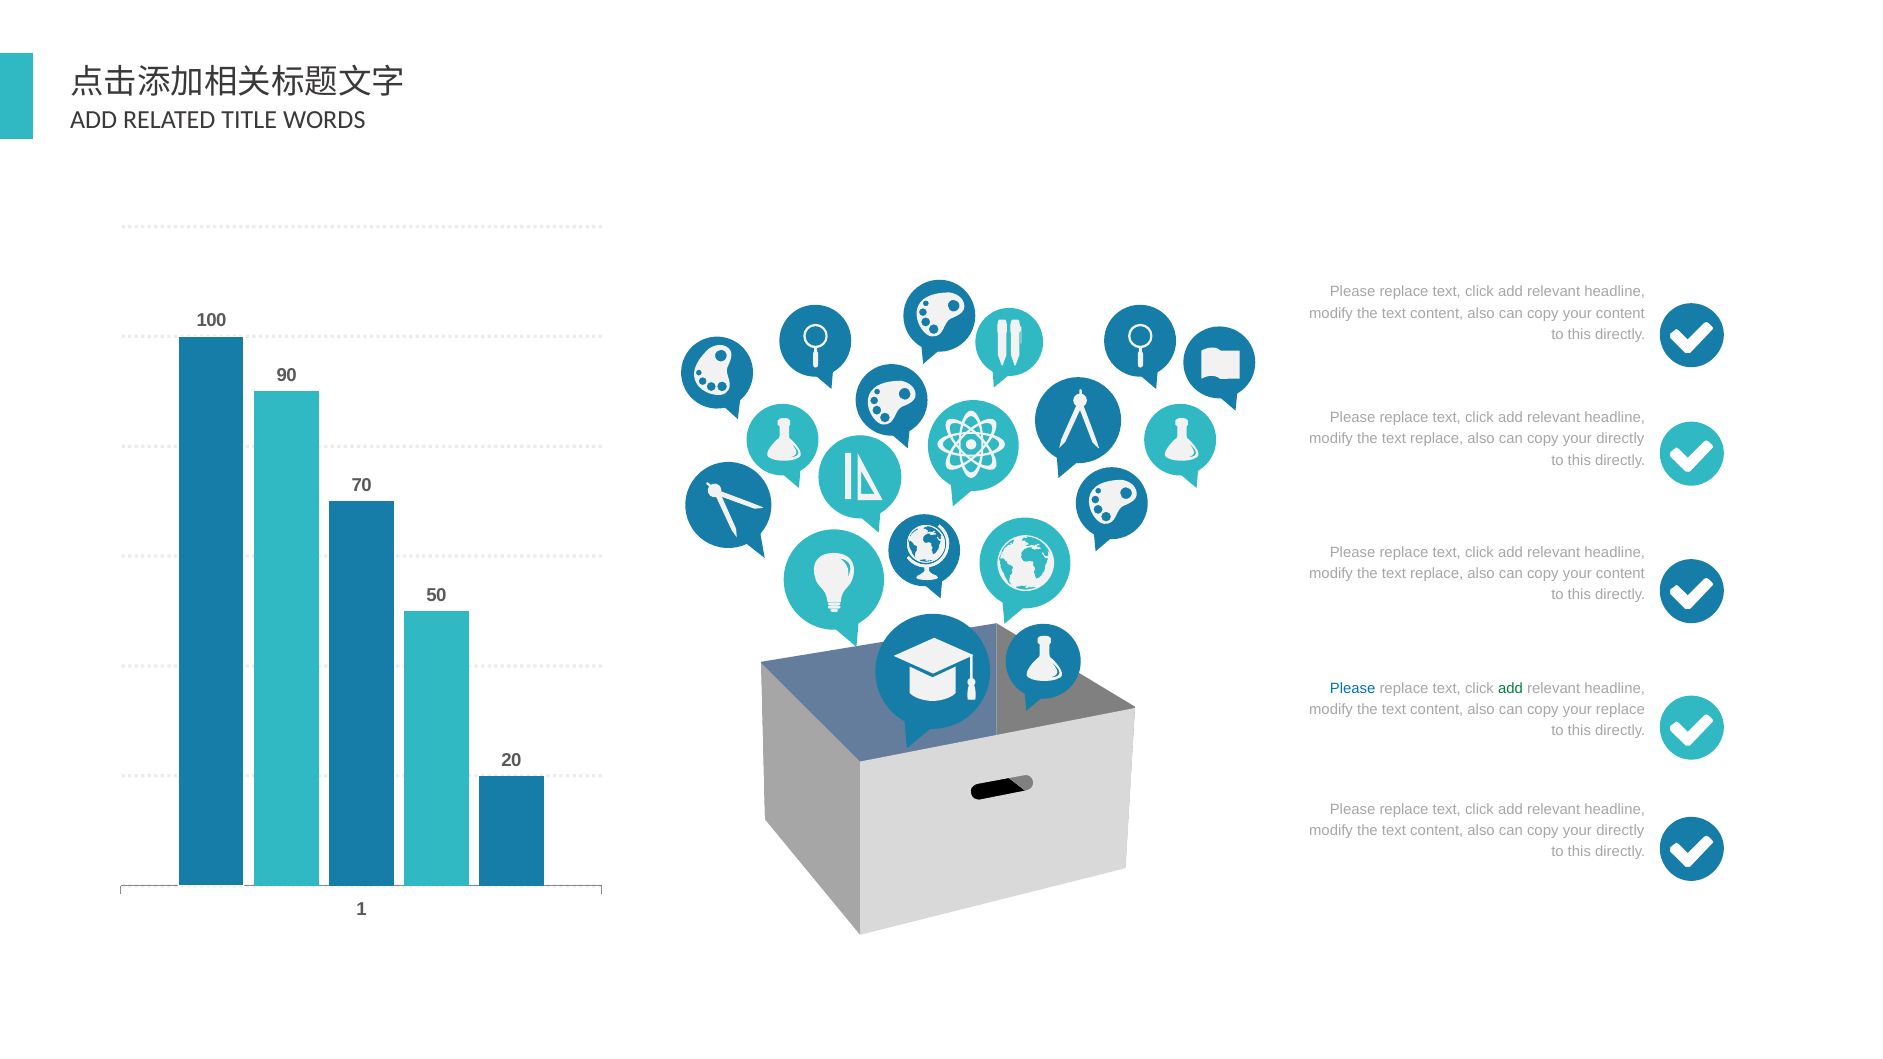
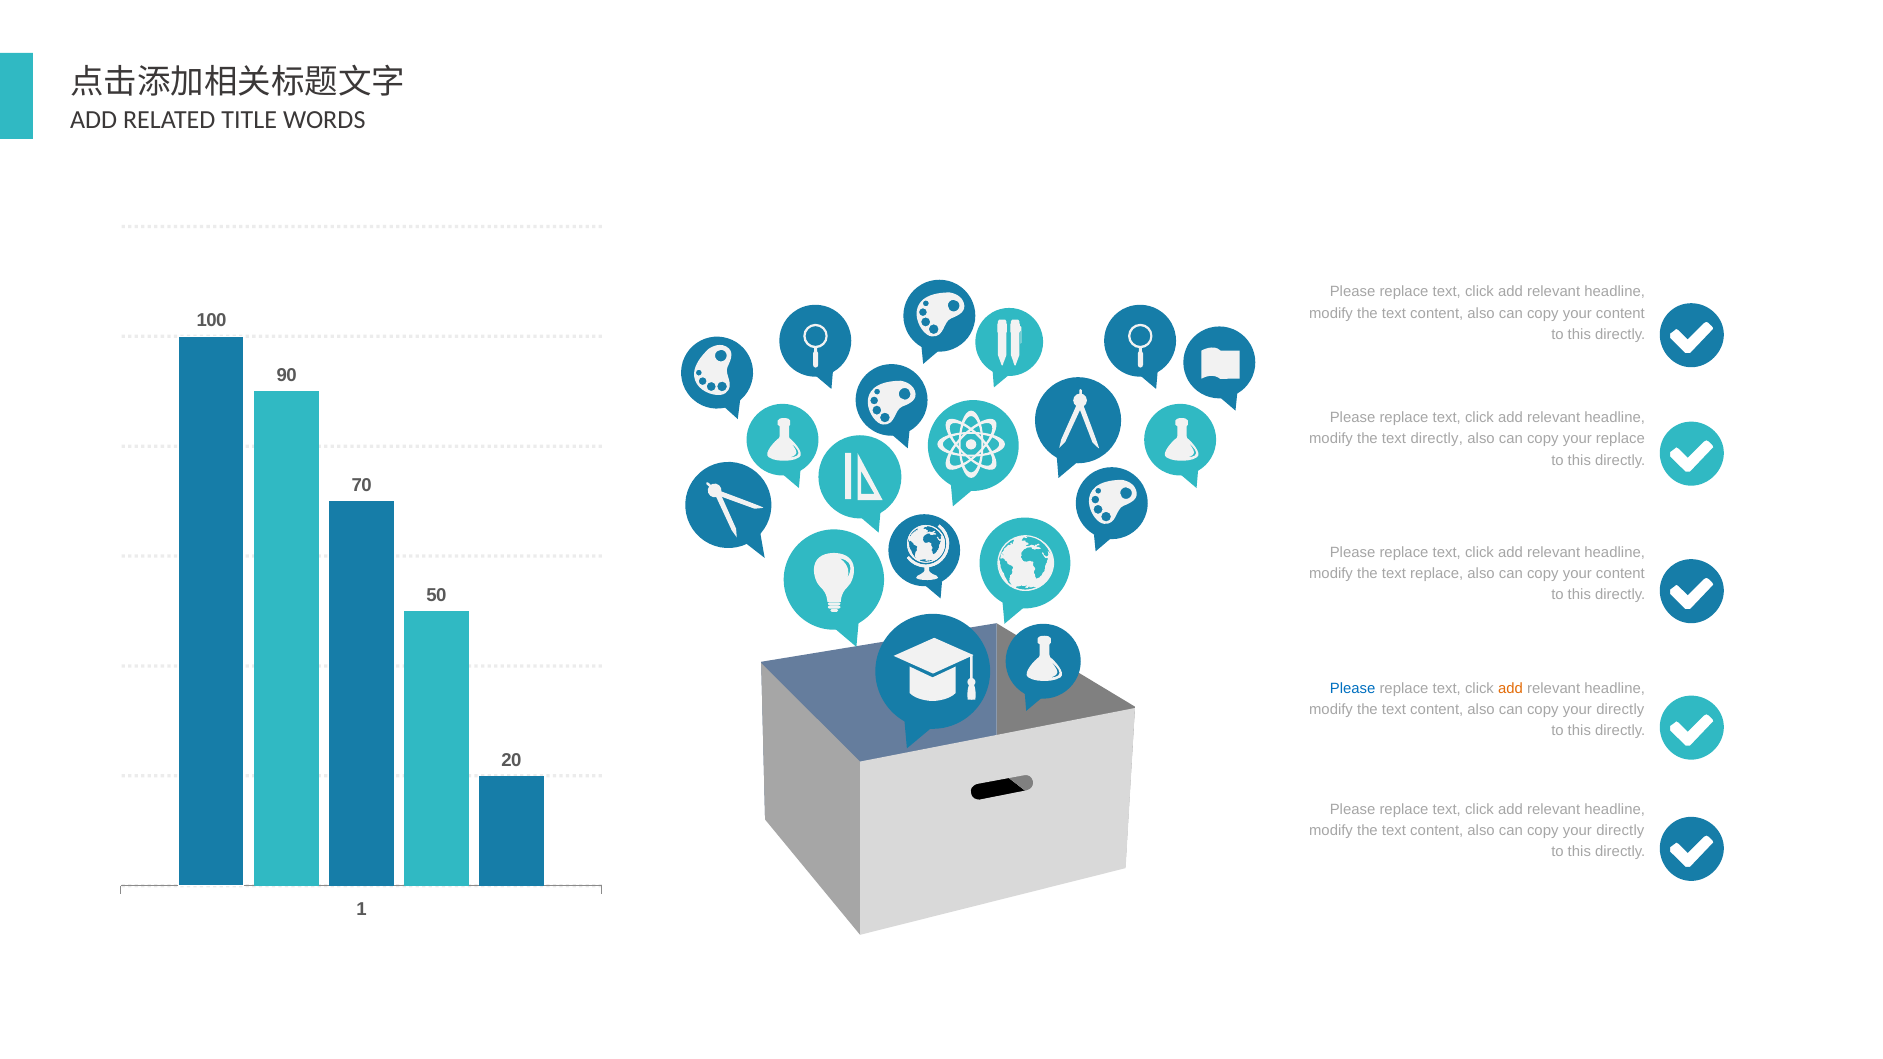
replace: replace -> directly (1437, 439)
directly: directly -> replace (1620, 439)
add colour: green -> orange (1510, 688)
replace: replace -> directly (1620, 710)
